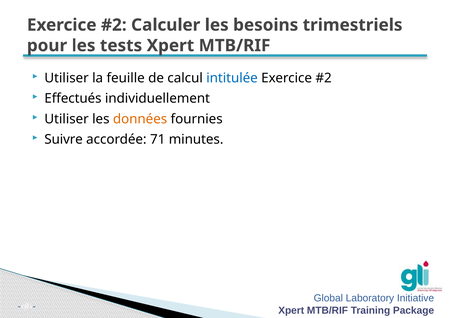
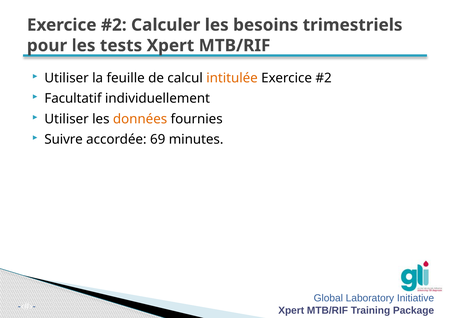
intitulée colour: blue -> orange (232, 78)
Effectués: Effectués -> Facultatif (73, 98)
71: 71 -> 69 (158, 139)
